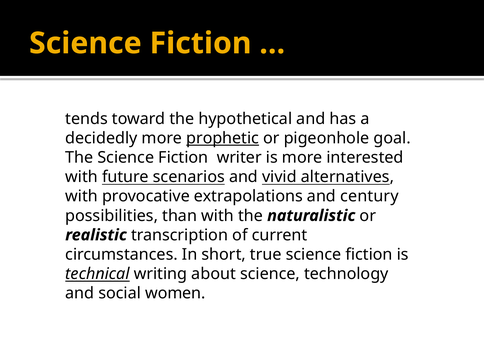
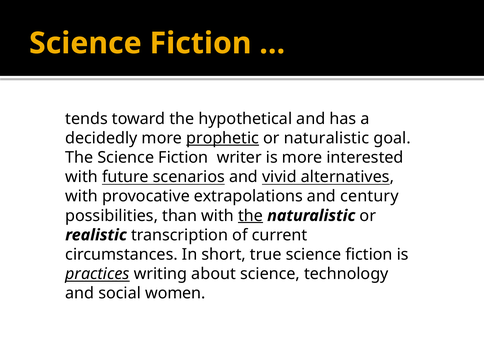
or pigeonhole: pigeonhole -> naturalistic (326, 138)
the underline: none -> present (250, 216)
technical: technical -> practices (97, 274)
